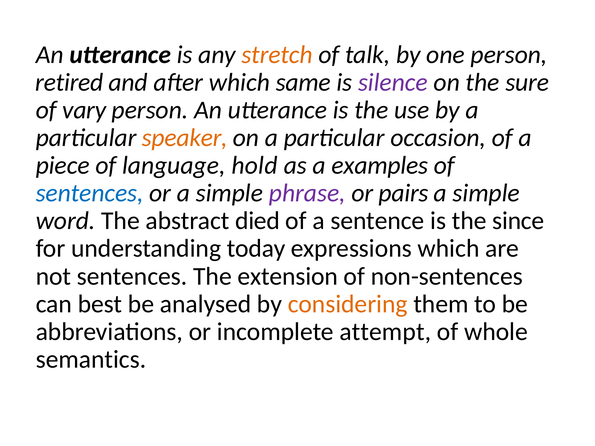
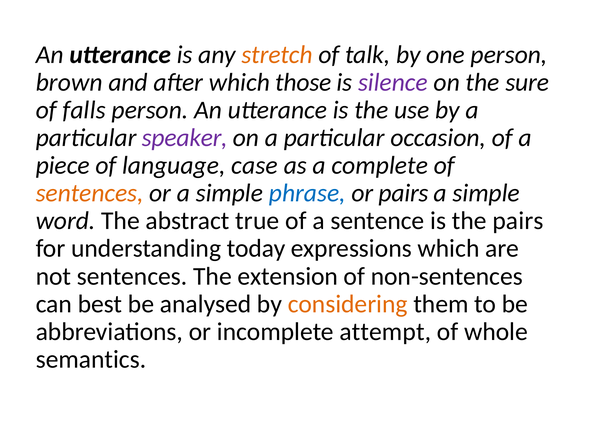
retired: retired -> brown (69, 83)
same: same -> those (303, 83)
vary: vary -> falls (84, 110)
speaker colour: orange -> purple (185, 138)
hold: hold -> case (254, 166)
examples: examples -> complete (380, 166)
sentences colour: blue -> orange (90, 193)
phrase colour: purple -> blue (307, 193)
died: died -> true (257, 221)
the since: since -> pairs (518, 221)
